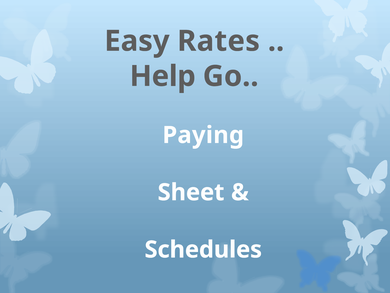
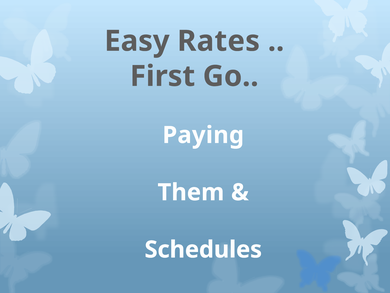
Help: Help -> First (163, 76)
Sheet: Sheet -> Them (191, 192)
